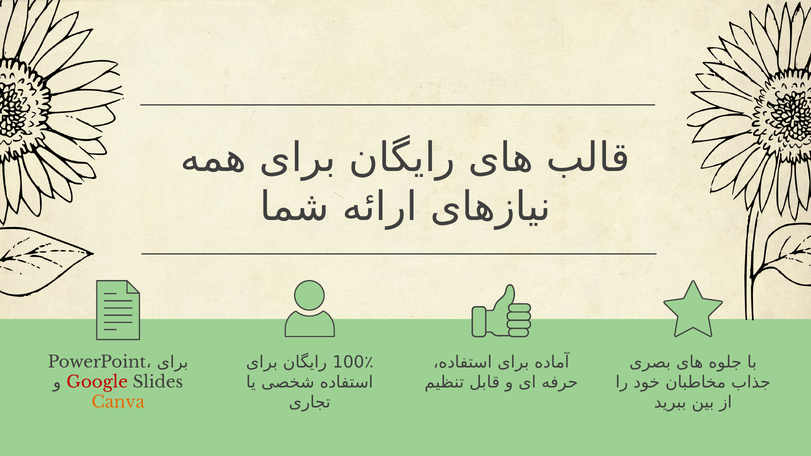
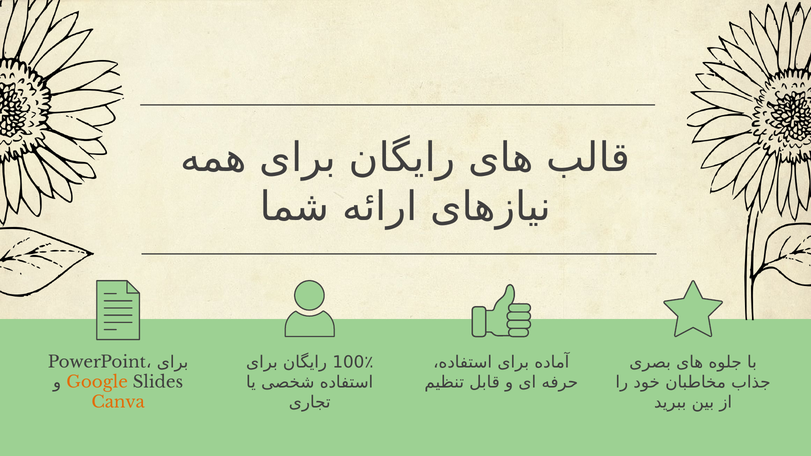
Google colour: red -> orange (97, 382)
